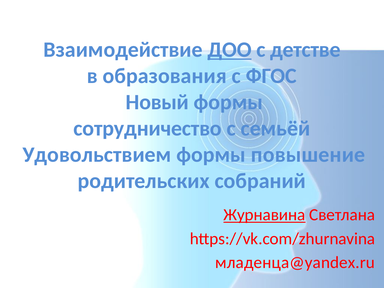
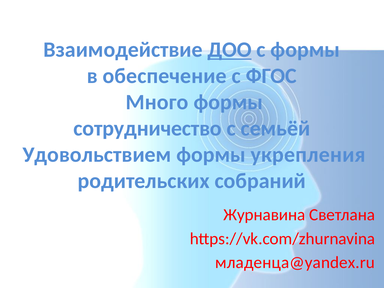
с детстве: детстве -> формы (305, 50)
образования: образования -> обеспечение (165, 76)
Новый: Новый -> Много (157, 102)
повышение: повышение -> укрепления (308, 155)
Журнавина underline: present -> none (264, 215)
